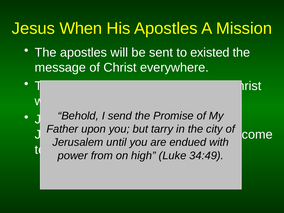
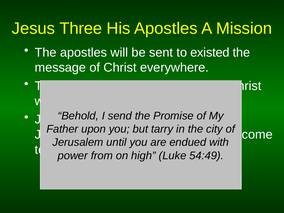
When: When -> Three (81, 28)
34:49: 34:49 -> 54:49 (207, 156)
